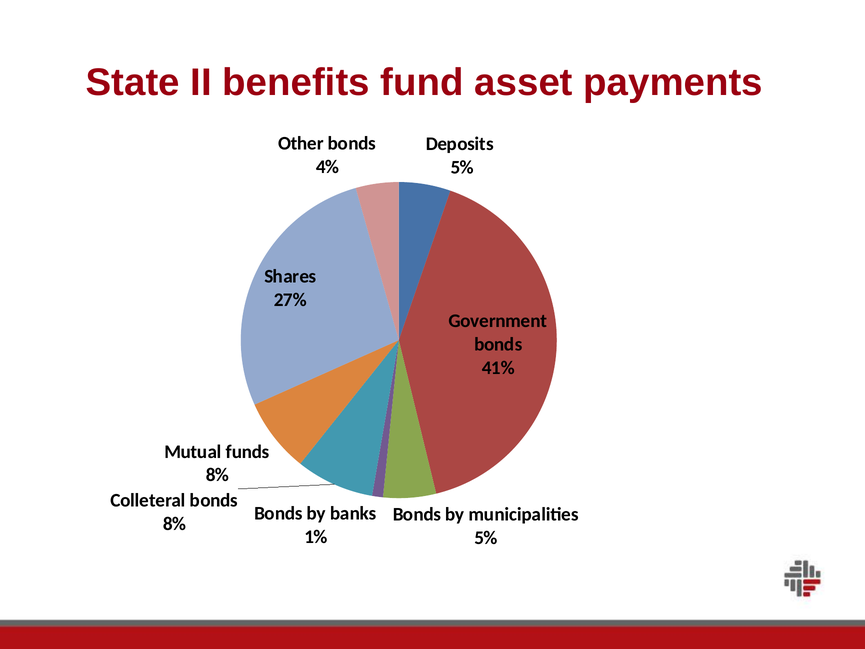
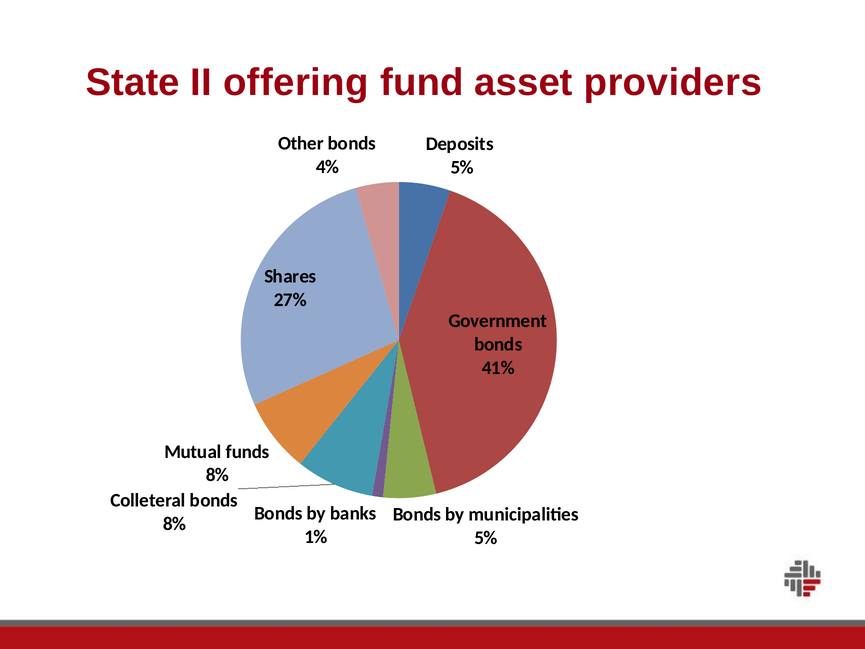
benefits: benefits -> offering (296, 83)
payments: payments -> providers (673, 83)
